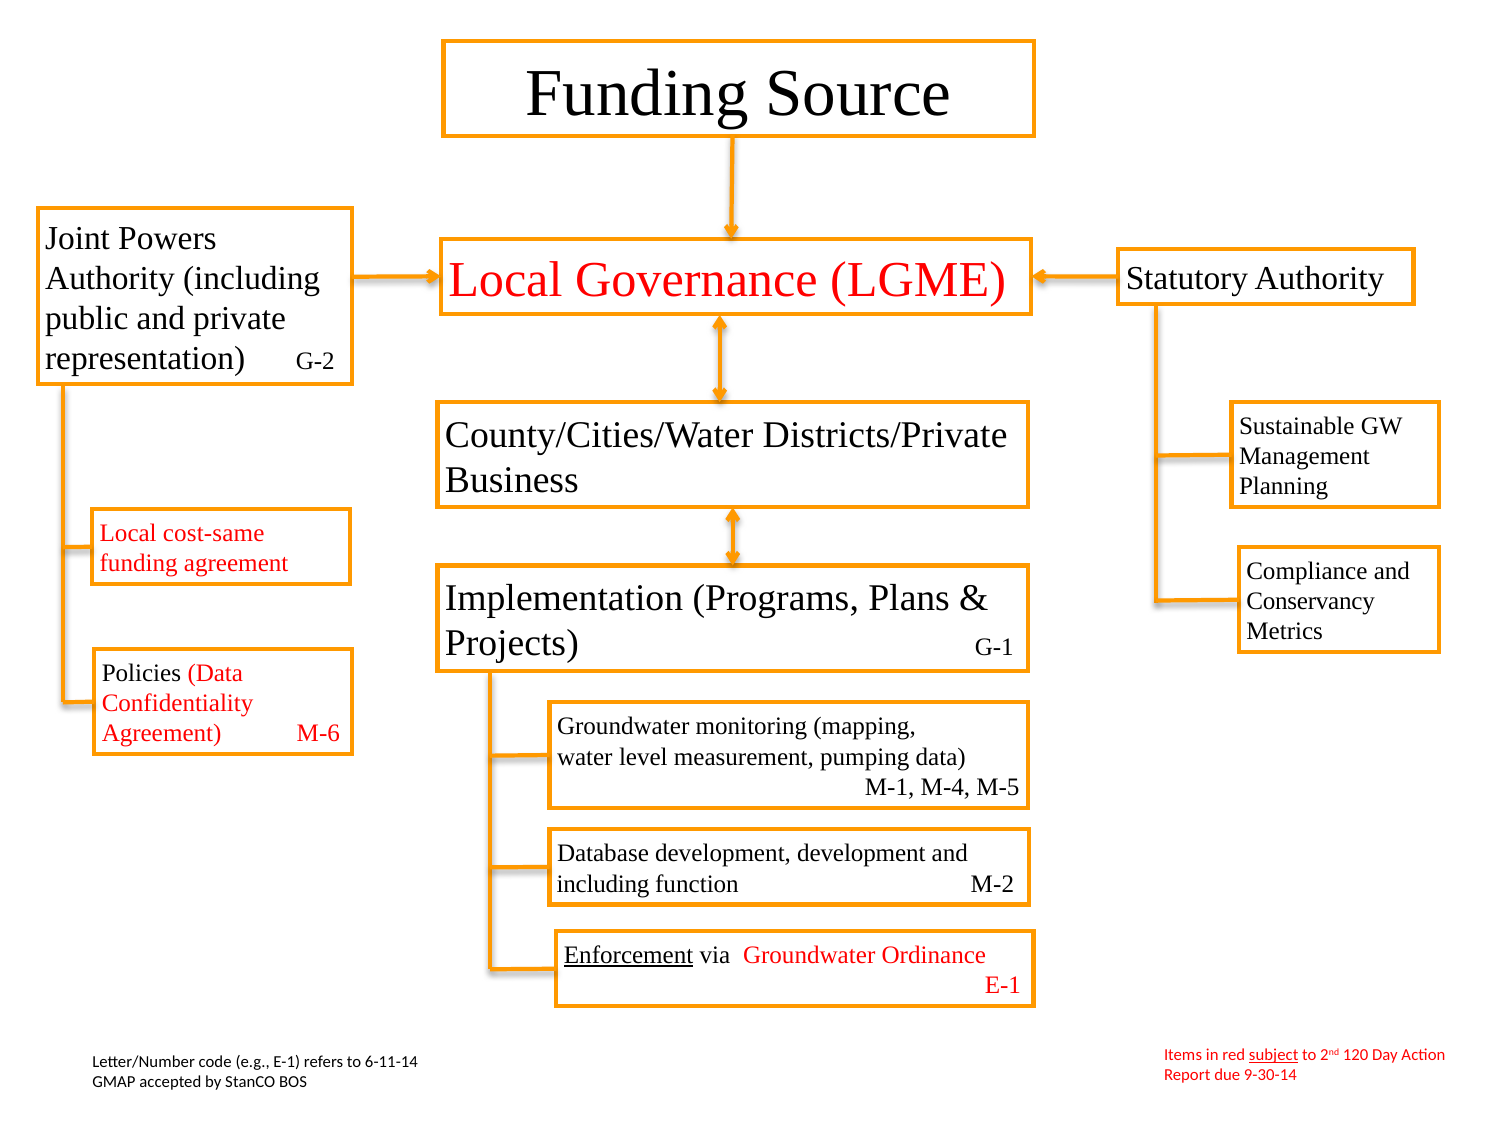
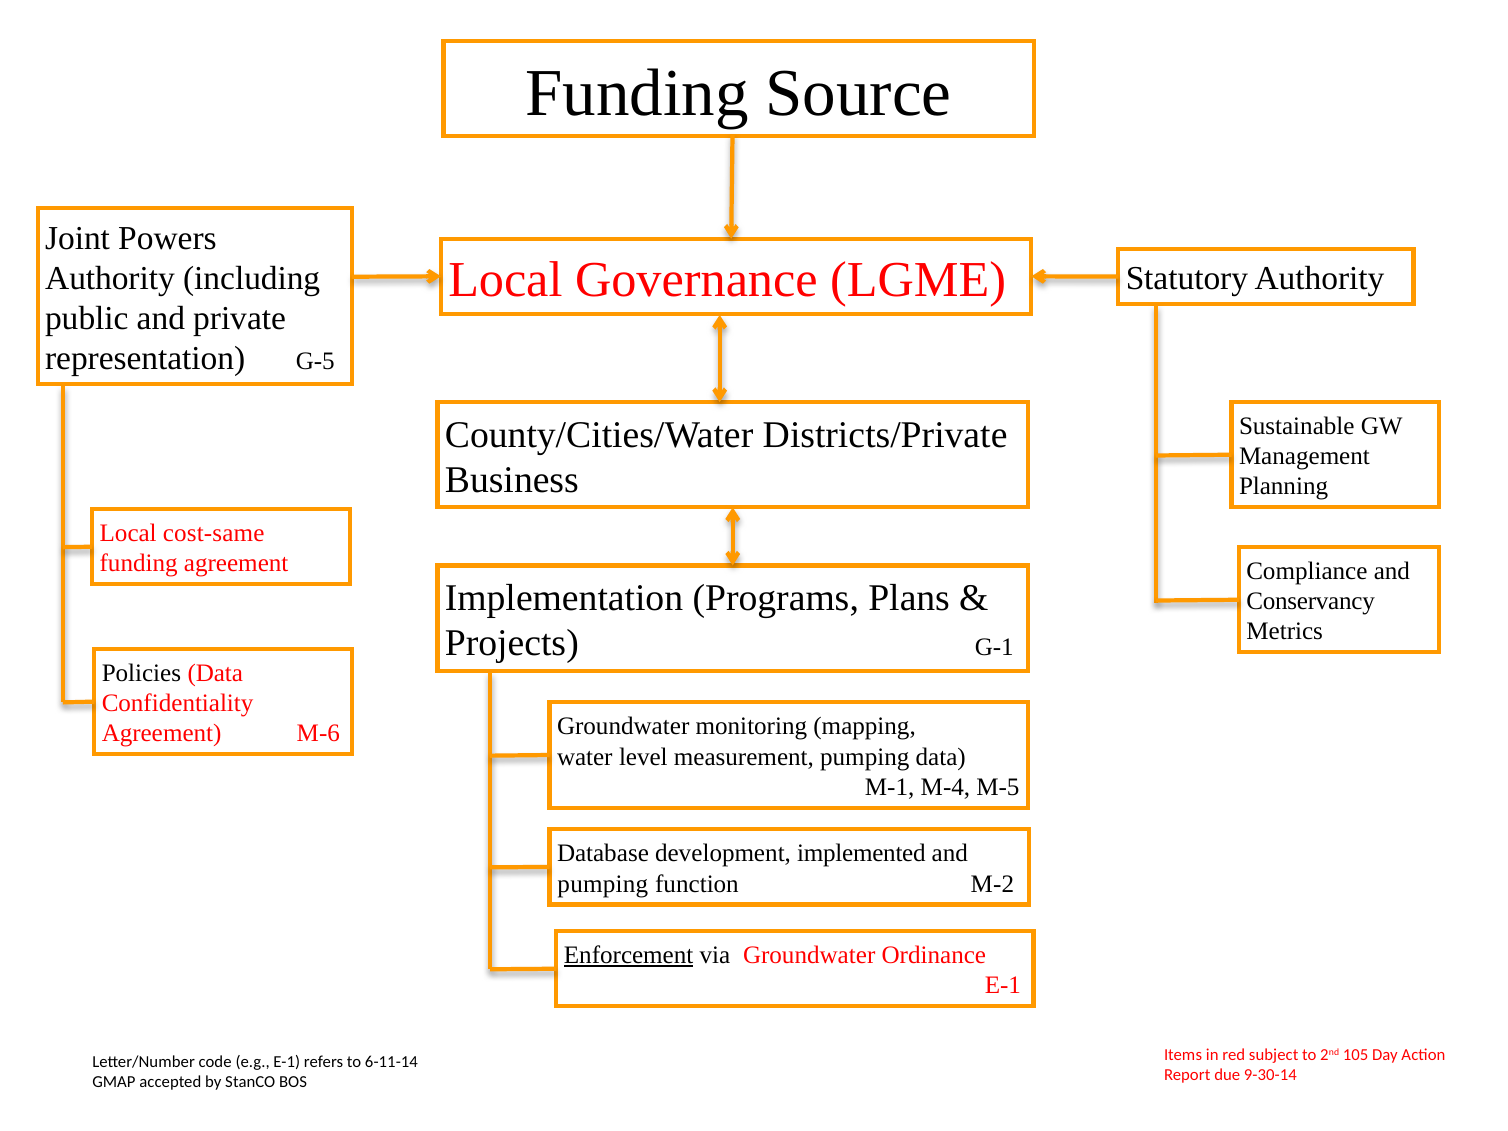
G-2: G-2 -> G-5 (315, 362)
development development: development -> implemented (861, 854)
including: including -> pumping (603, 884)
subject underline: present -> none (1274, 1055)
120: 120 -> 105 (1356, 1055)
